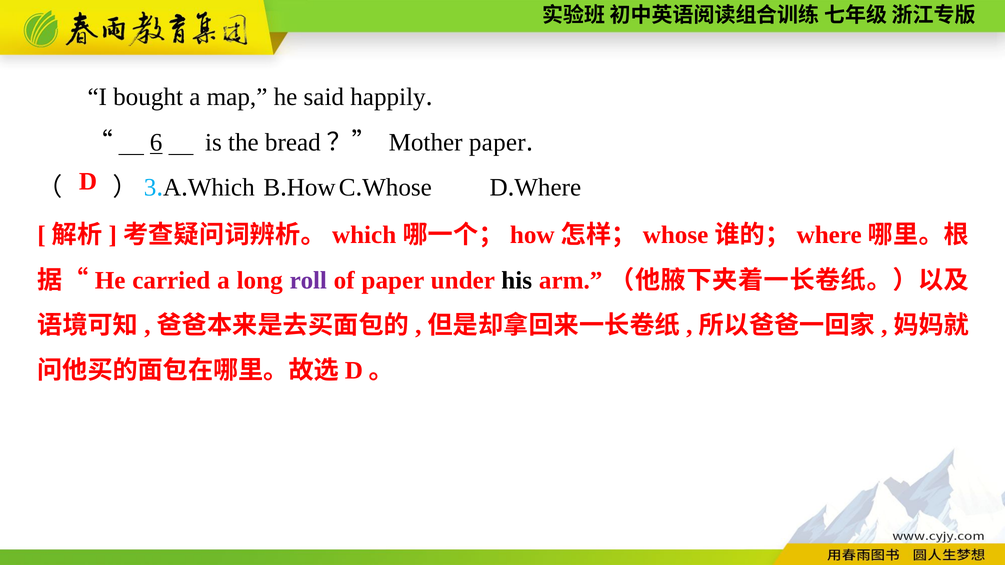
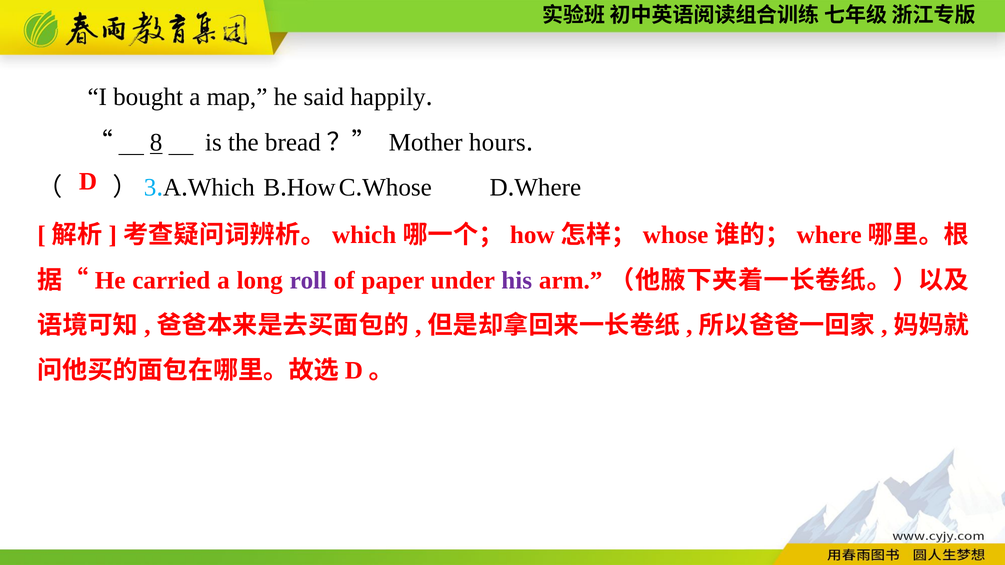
6: 6 -> 8 (156, 142)
Mother paper: paper -> hours (497, 142)
his colour: black -> purple (517, 280)
